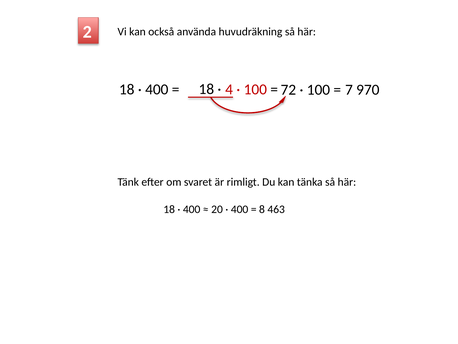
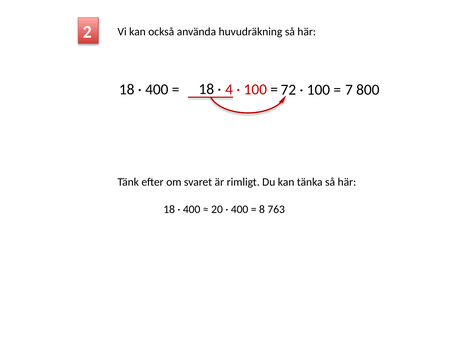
970: 970 -> 800 (368, 90)
463: 463 -> 763 (276, 209)
